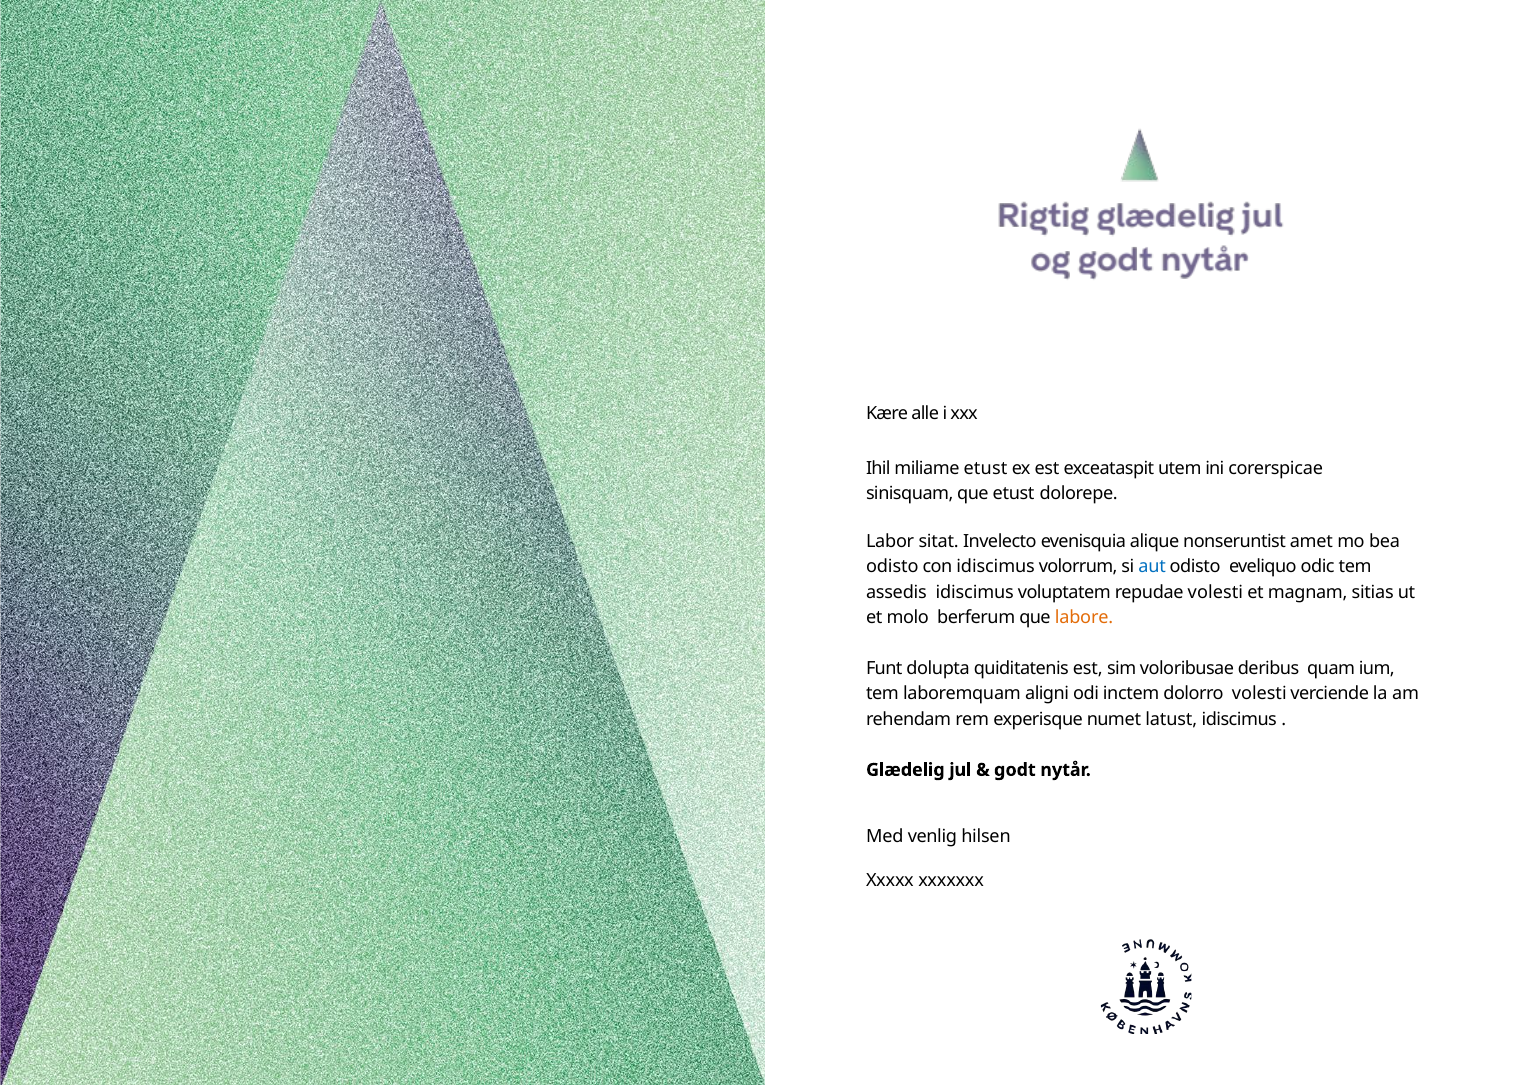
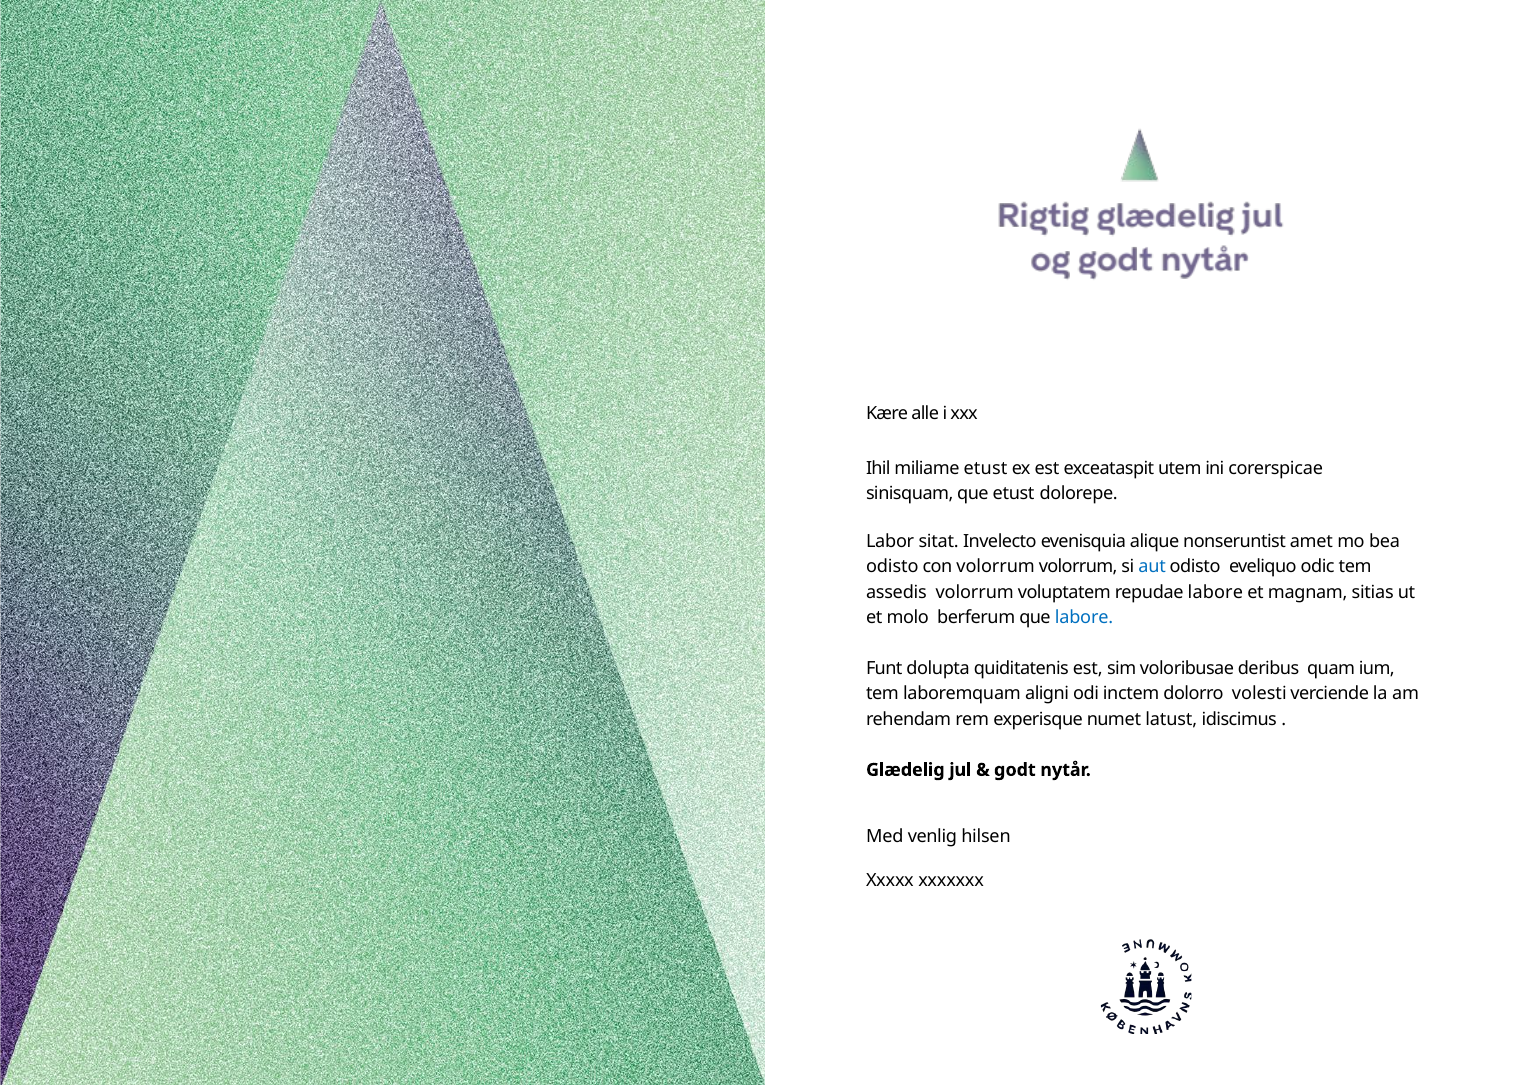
con idiscimus: idiscimus -> volorrum (996, 567)
assedis idiscimus: idiscimus -> volorrum (975, 592)
repudae volesti: volesti -> labore (1215, 592)
labore colour: orange -> blue (1084, 618)
